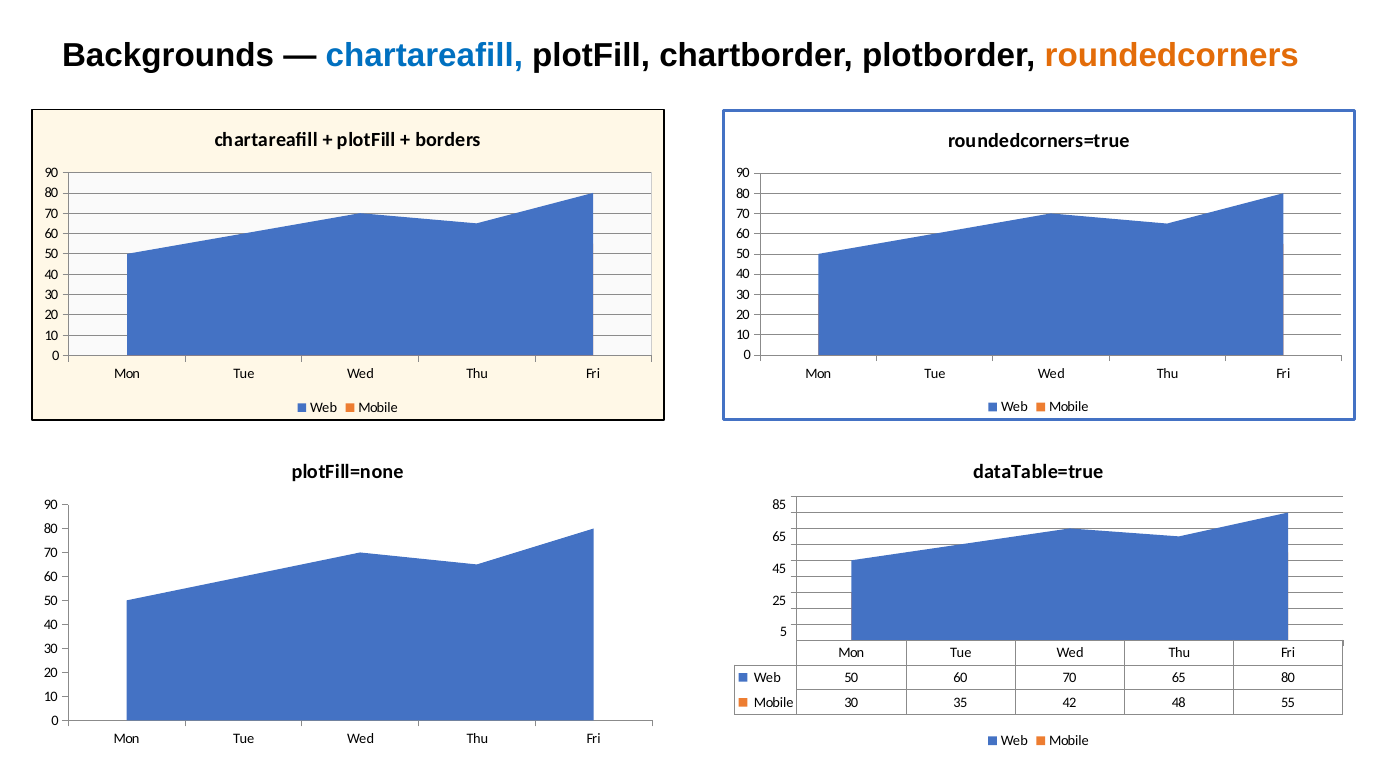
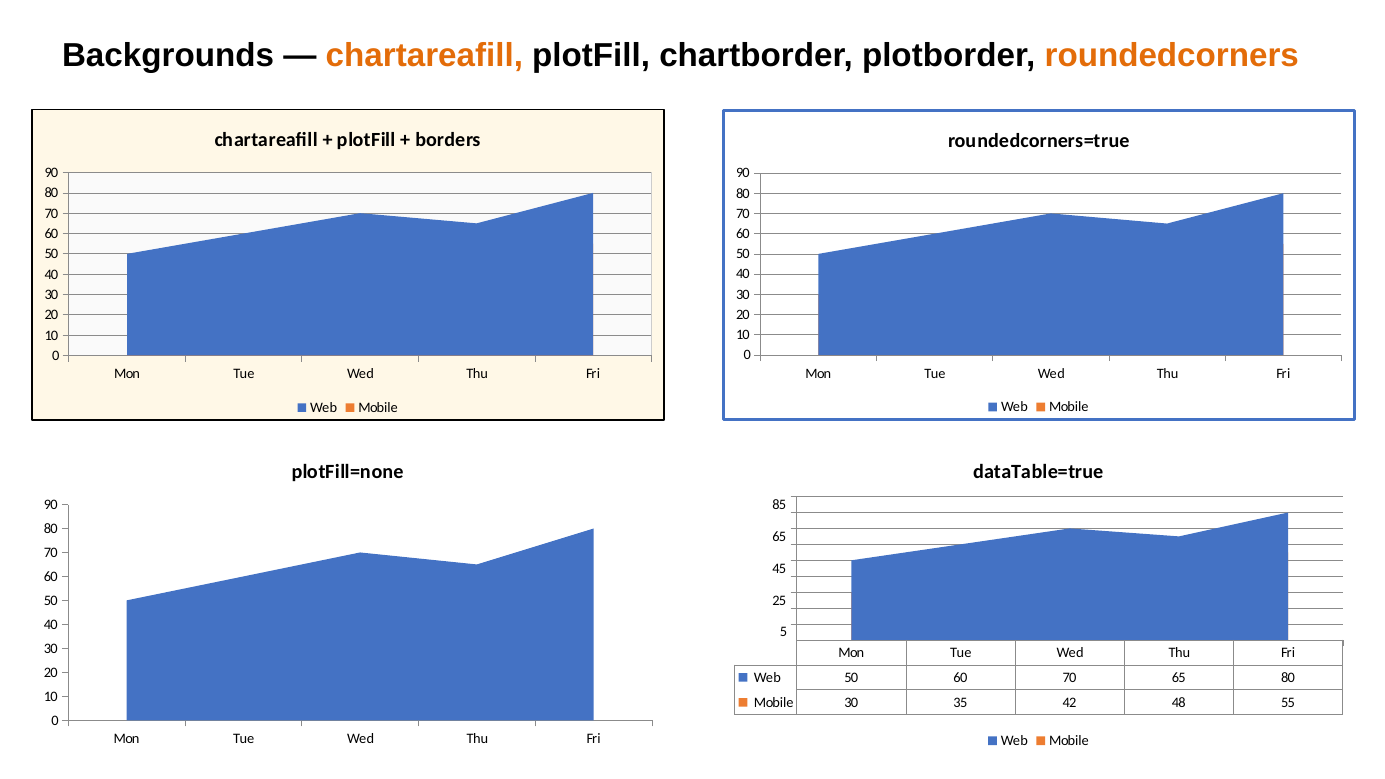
chartareafill colour: blue -> orange (424, 55)
